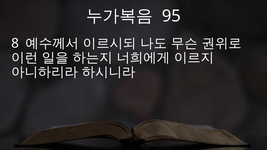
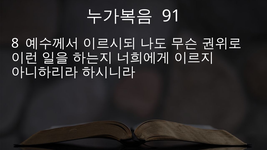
95: 95 -> 91 (171, 16)
